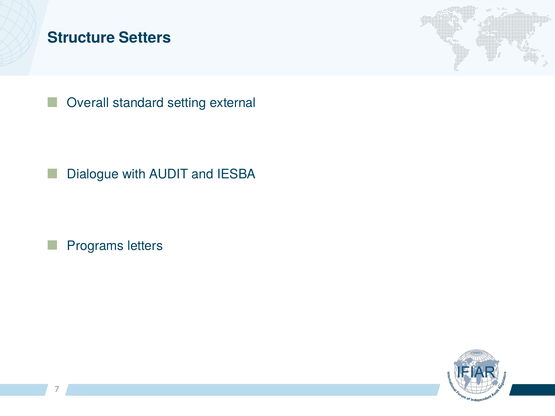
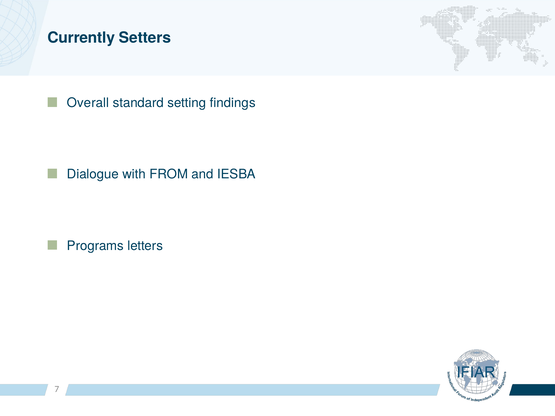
Structure: Structure -> Currently (81, 38)
external: external -> findings (233, 103)
AUDIT: AUDIT -> FROM (169, 174)
